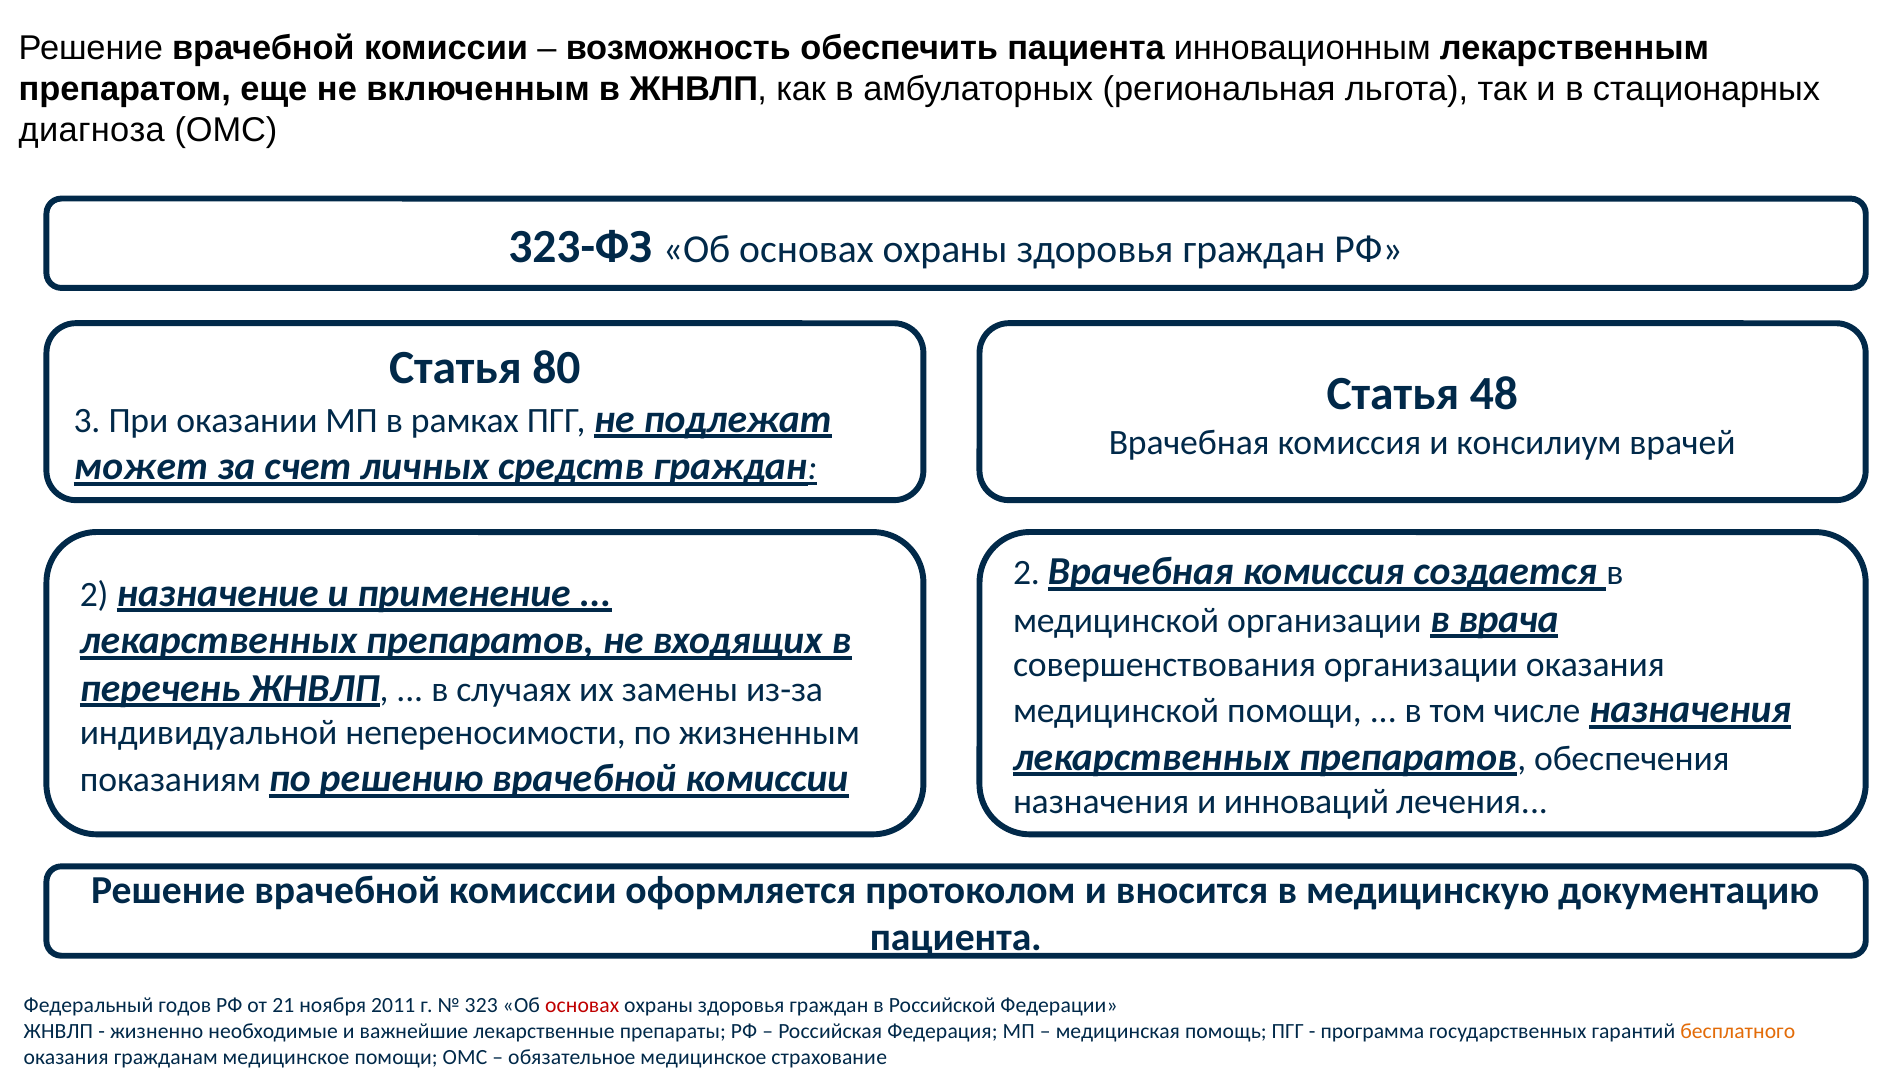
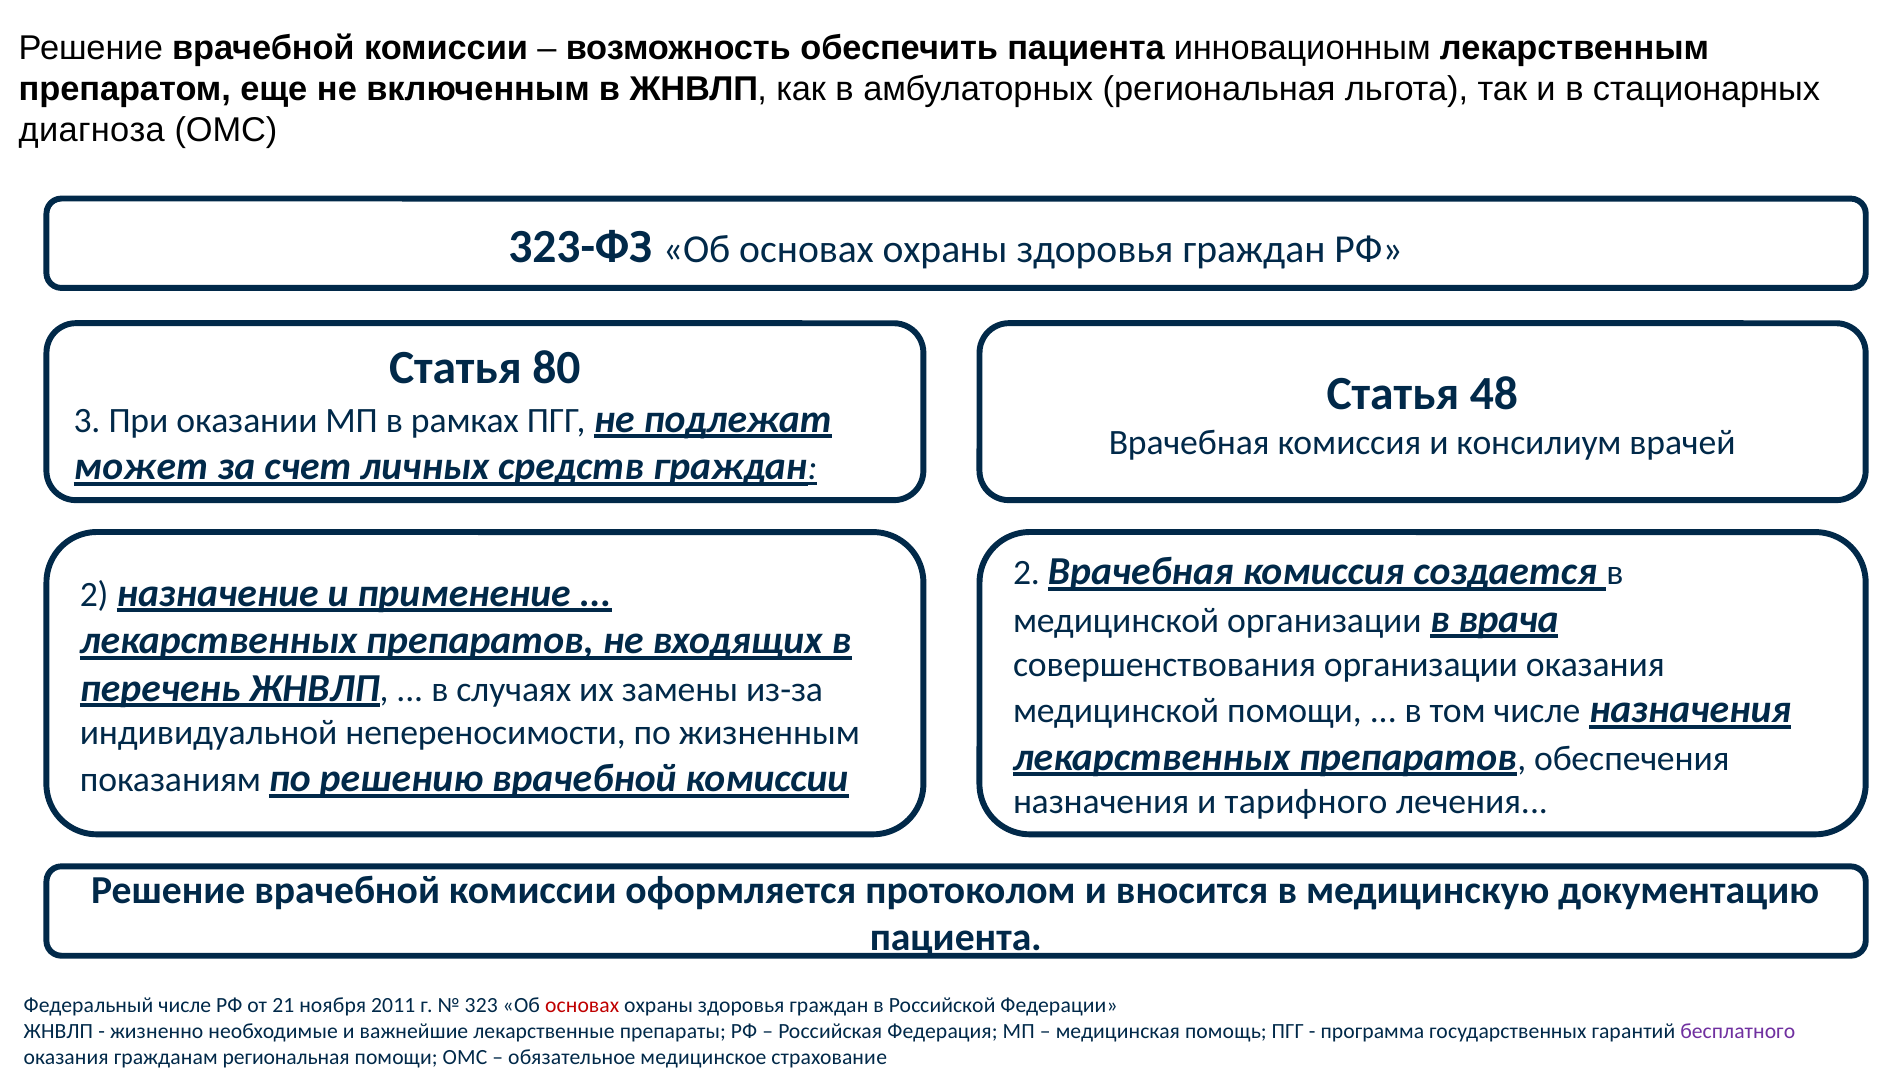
инноваций: инноваций -> тарифного (1306, 802)
Федеральный годов: годов -> числе (185, 1006)
бесплатного colour: orange -> purple (1738, 1032)
гражданам медицинское: медицинское -> региональная (286, 1058)
